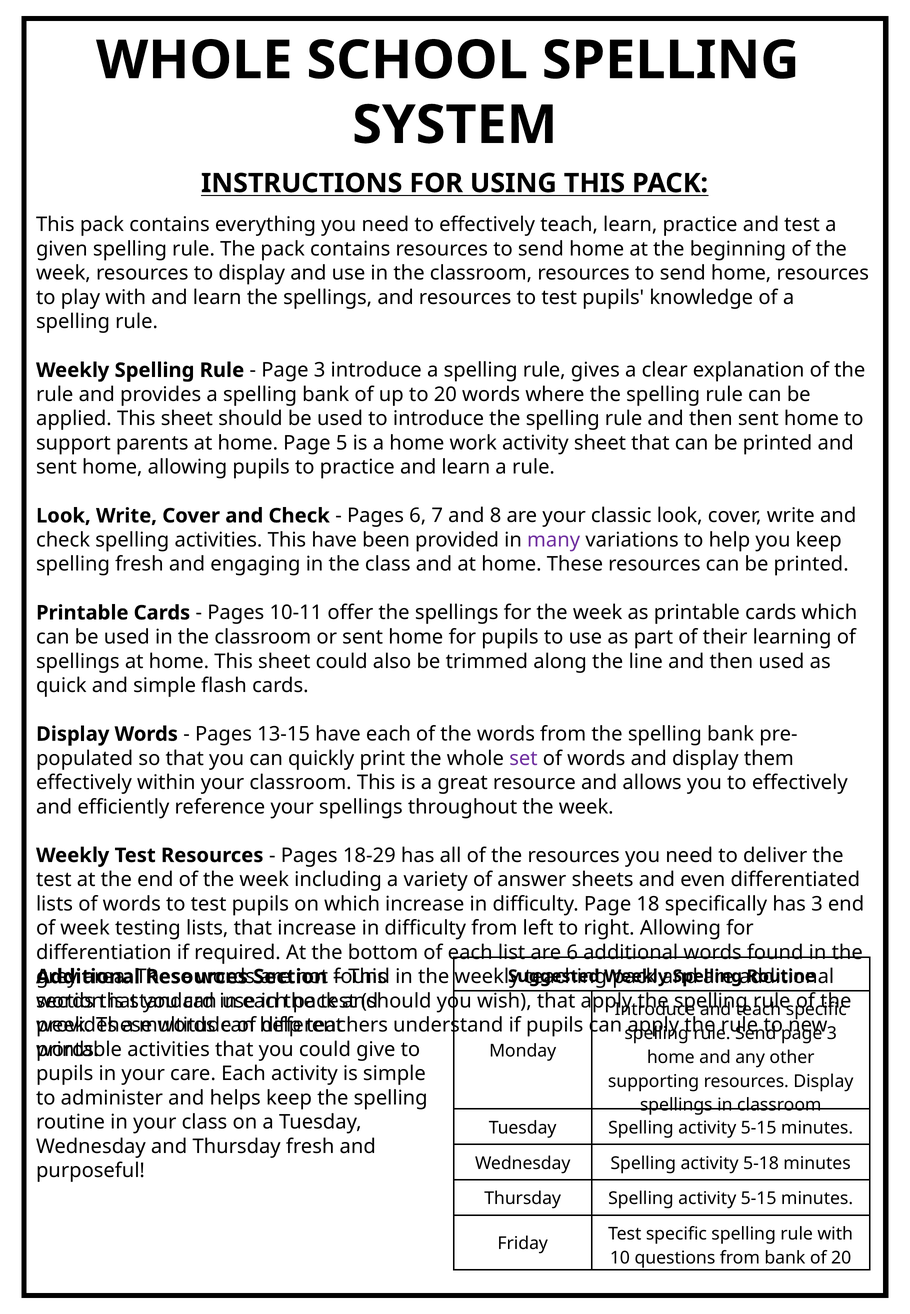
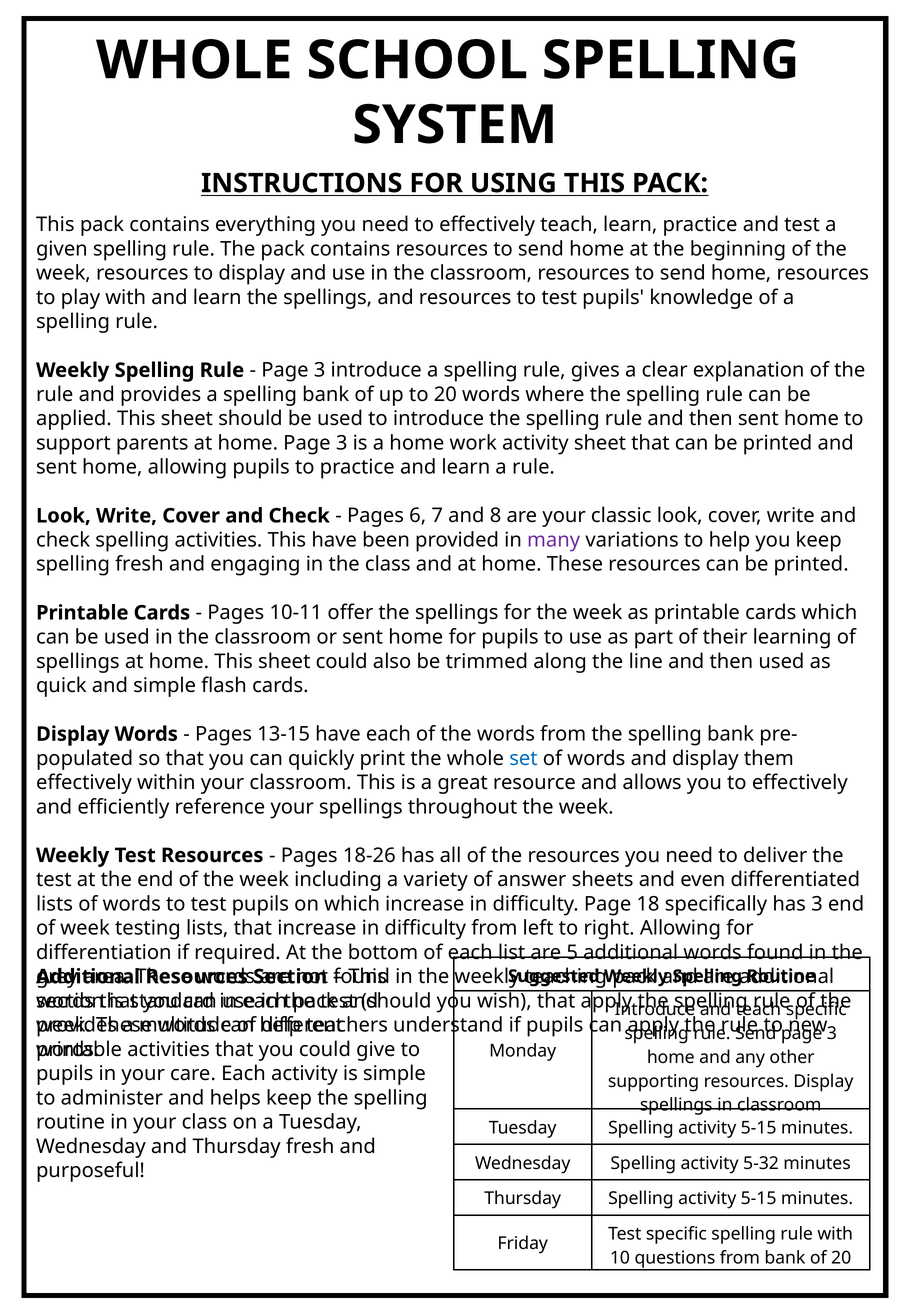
home Page 5: 5 -> 3 (342, 443)
set colour: purple -> blue (523, 759)
18-29: 18-29 -> 18-26 (369, 856)
are 6: 6 -> 5 (572, 953)
5-18: 5-18 -> 5-32 (761, 1164)
